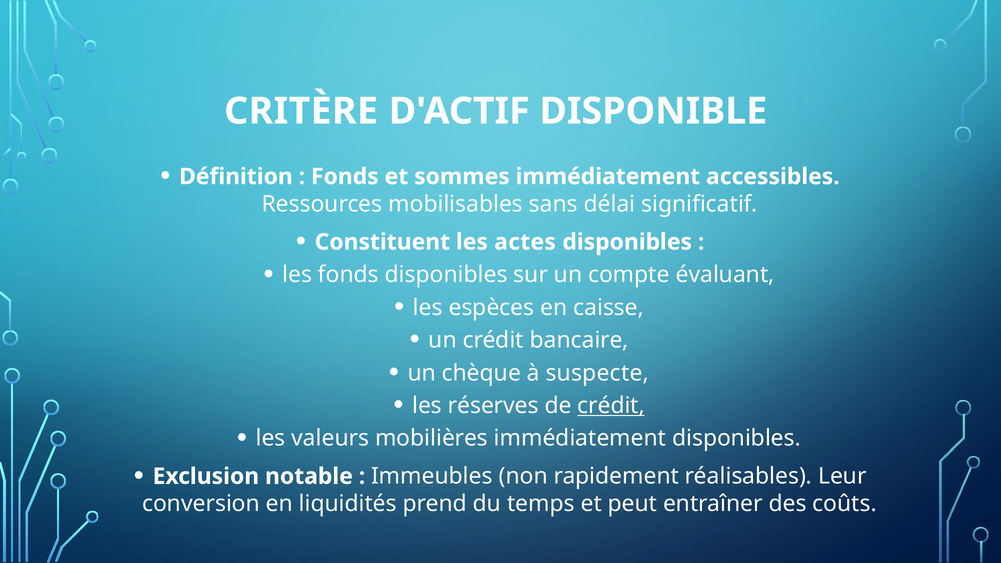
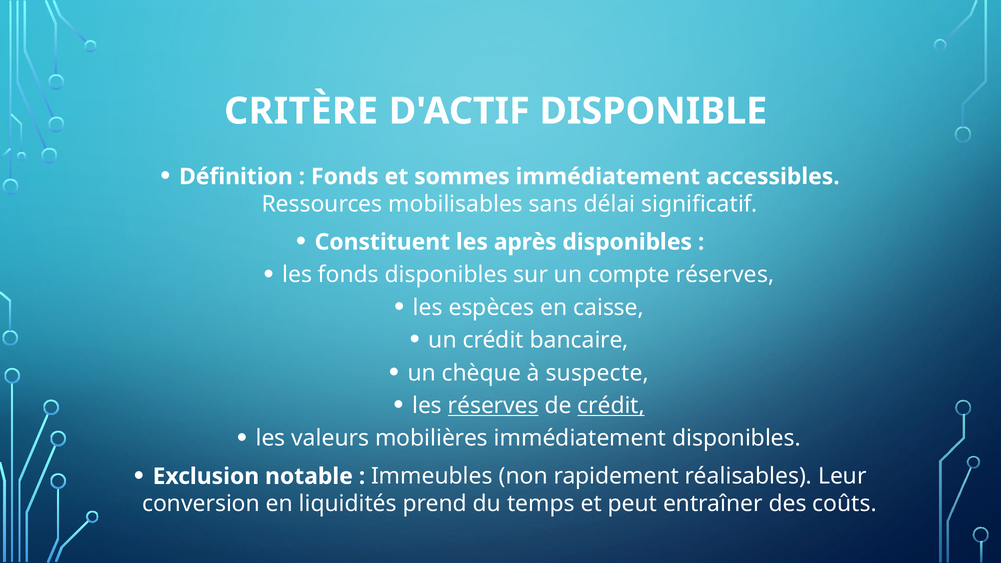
actes: actes -> après (525, 242)
compte évaluant: évaluant -> réserves (725, 275)
réserves underline: none -> present (493, 406)
